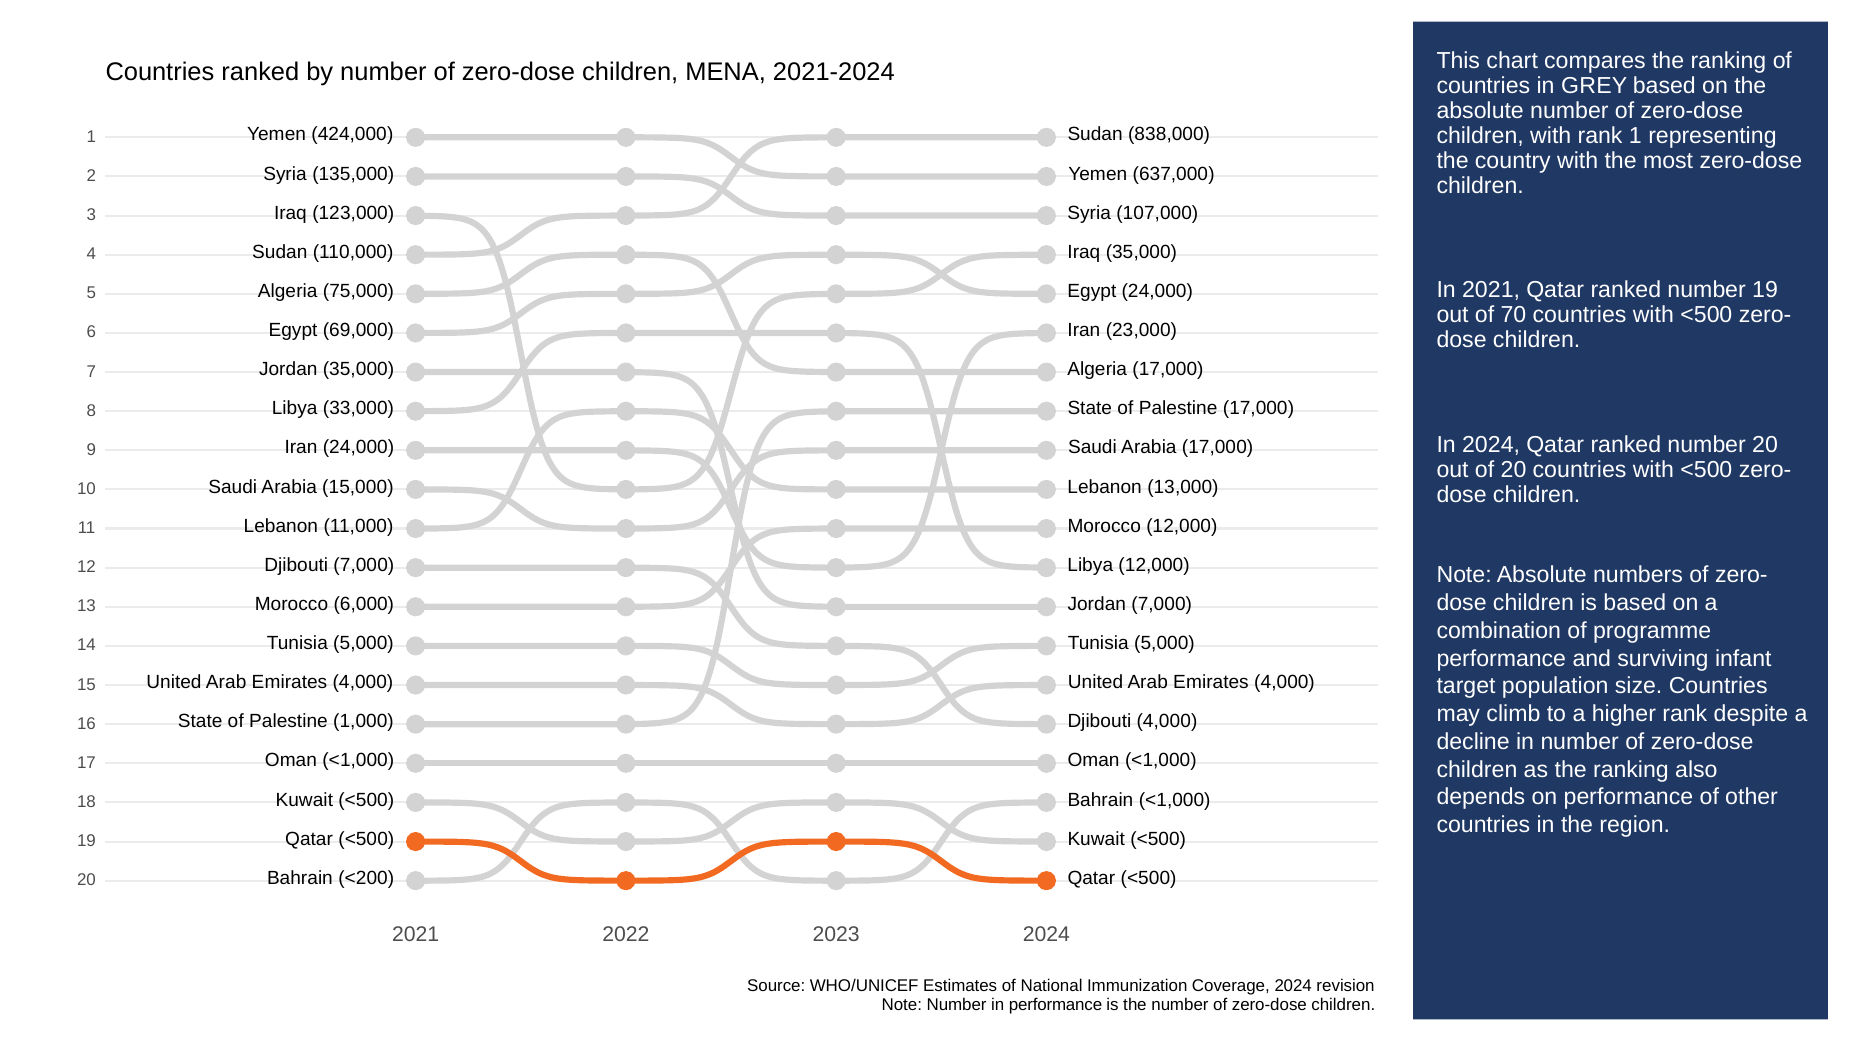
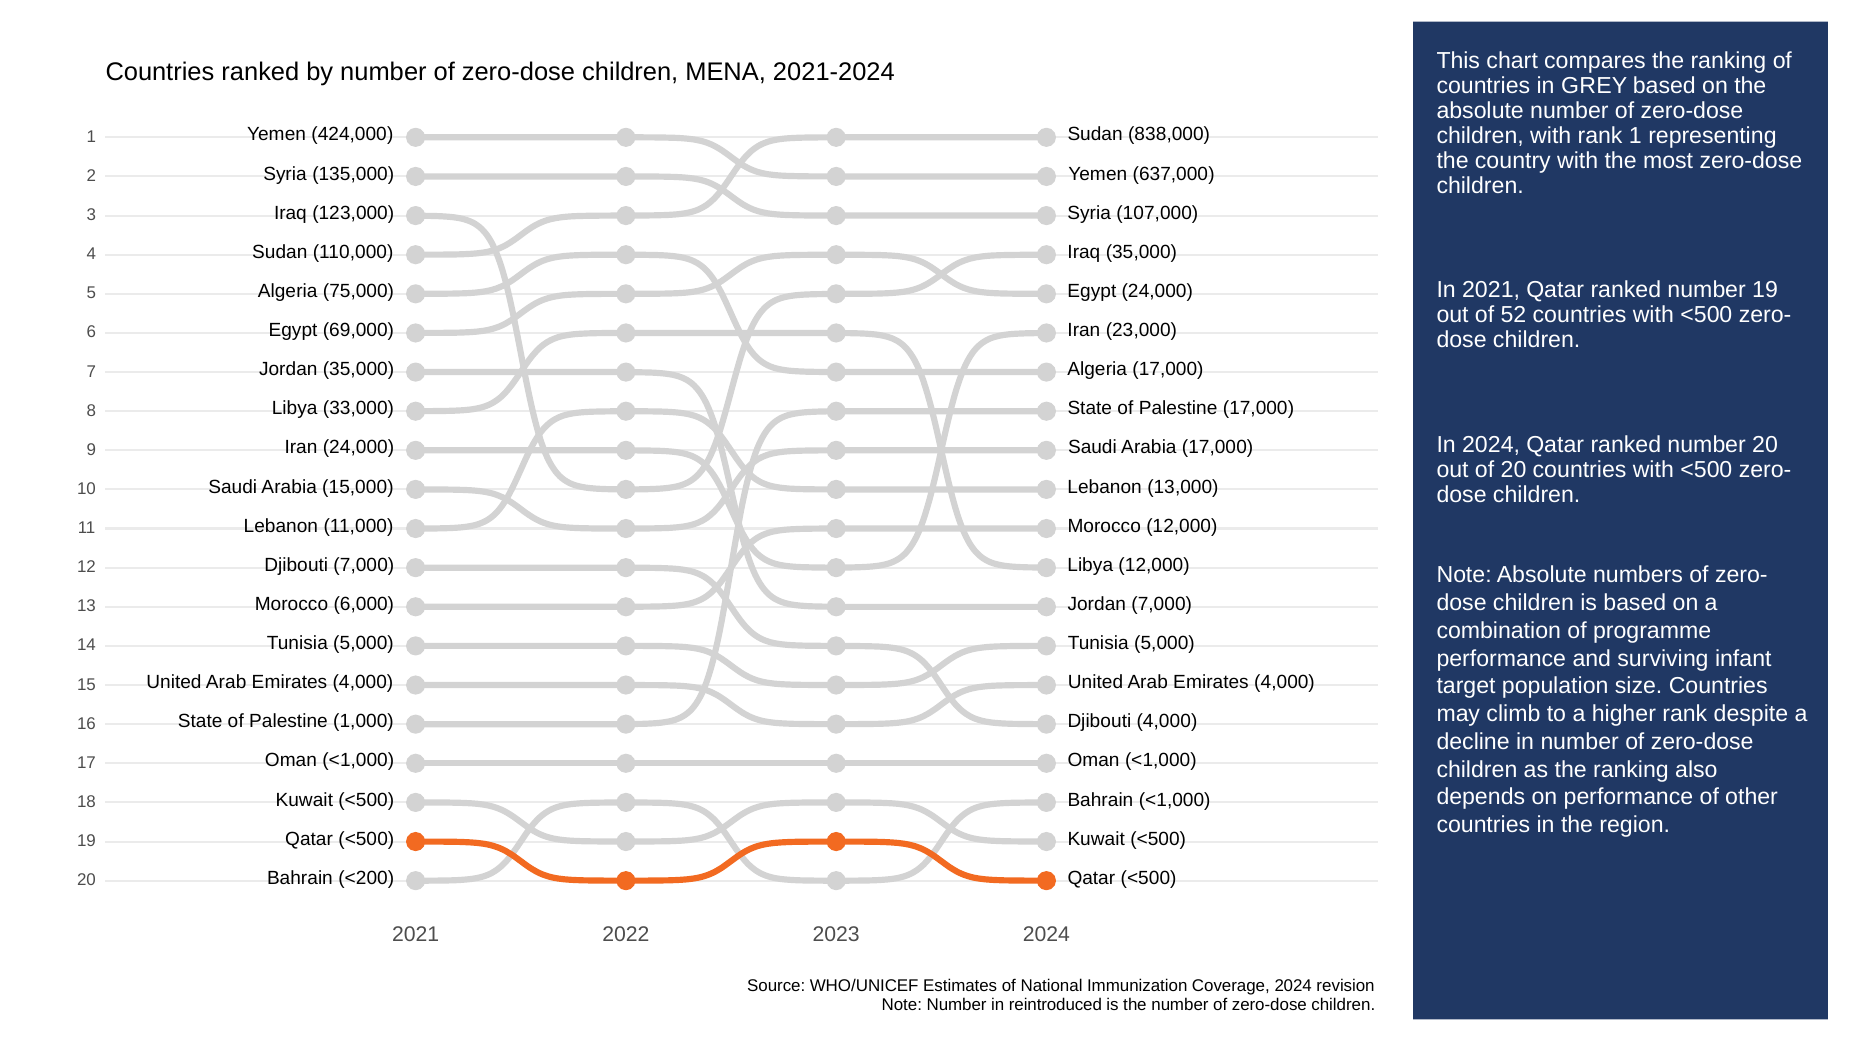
70: 70 -> 52 (1513, 315)
in performance: performance -> reintroduced (1055, 1005)
